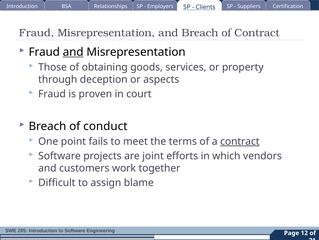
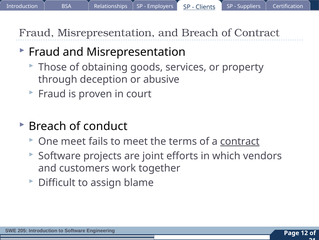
and underline: present -> none (73, 52)
aspects: aspects -> abusive (161, 79)
One point: point -> meet (73, 141)
